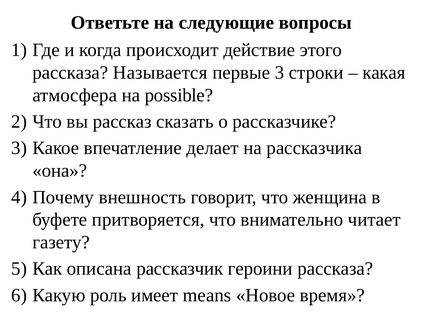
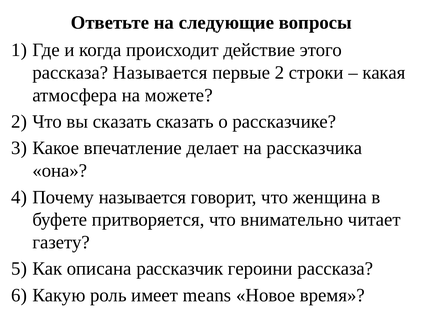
первые 3: 3 -> 2 (279, 73)
possible: possible -> можете (179, 95)
вы рассказ: рассказ -> сказать (122, 121)
Почему внешность: внешность -> называется (142, 197)
